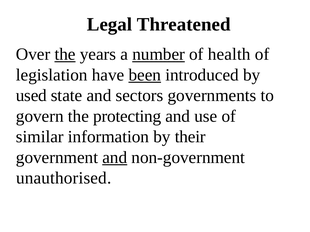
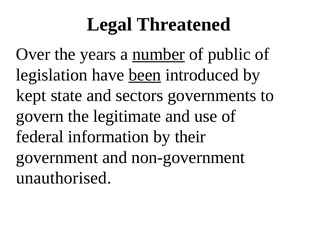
the underline: present -> none (65, 54)
health: health -> public (229, 54)
used: used -> kept (31, 96)
protecting: protecting -> legitimate (127, 116)
similar: similar -> federal (40, 137)
and underline: present -> none (115, 158)
